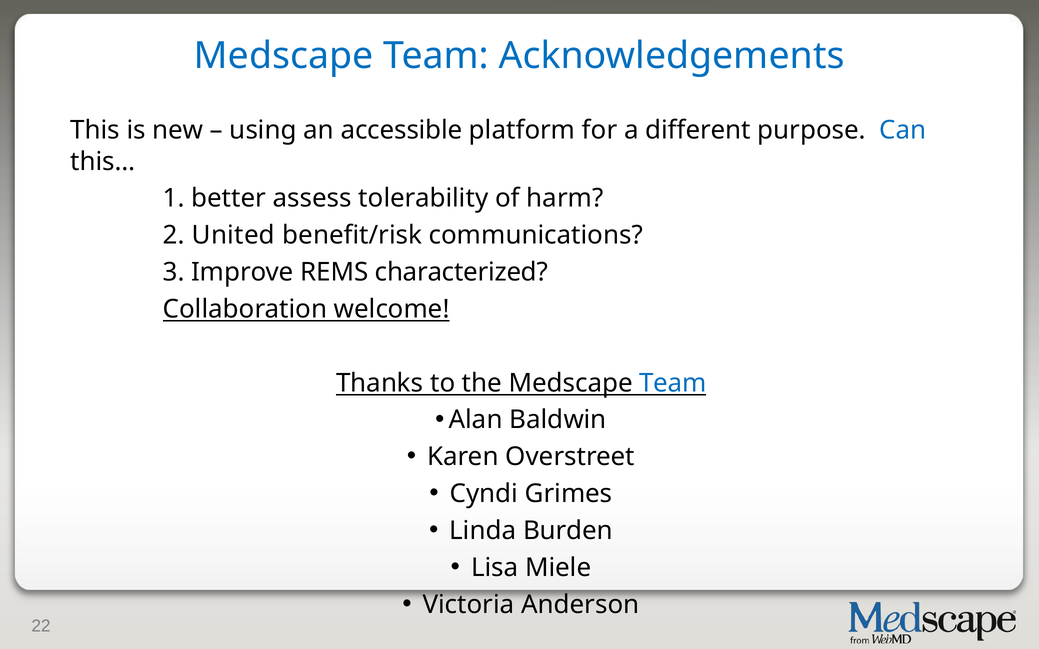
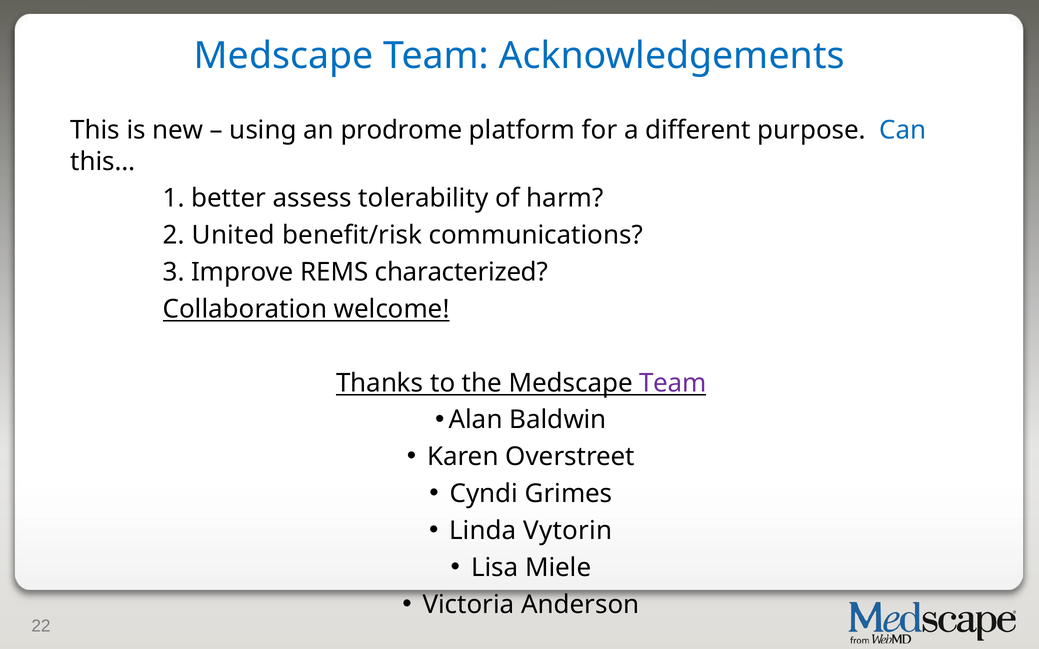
accessible: accessible -> prodrome (402, 130)
Team colour: blue -> purple (673, 383)
Burden: Burden -> Vytorin (568, 531)
